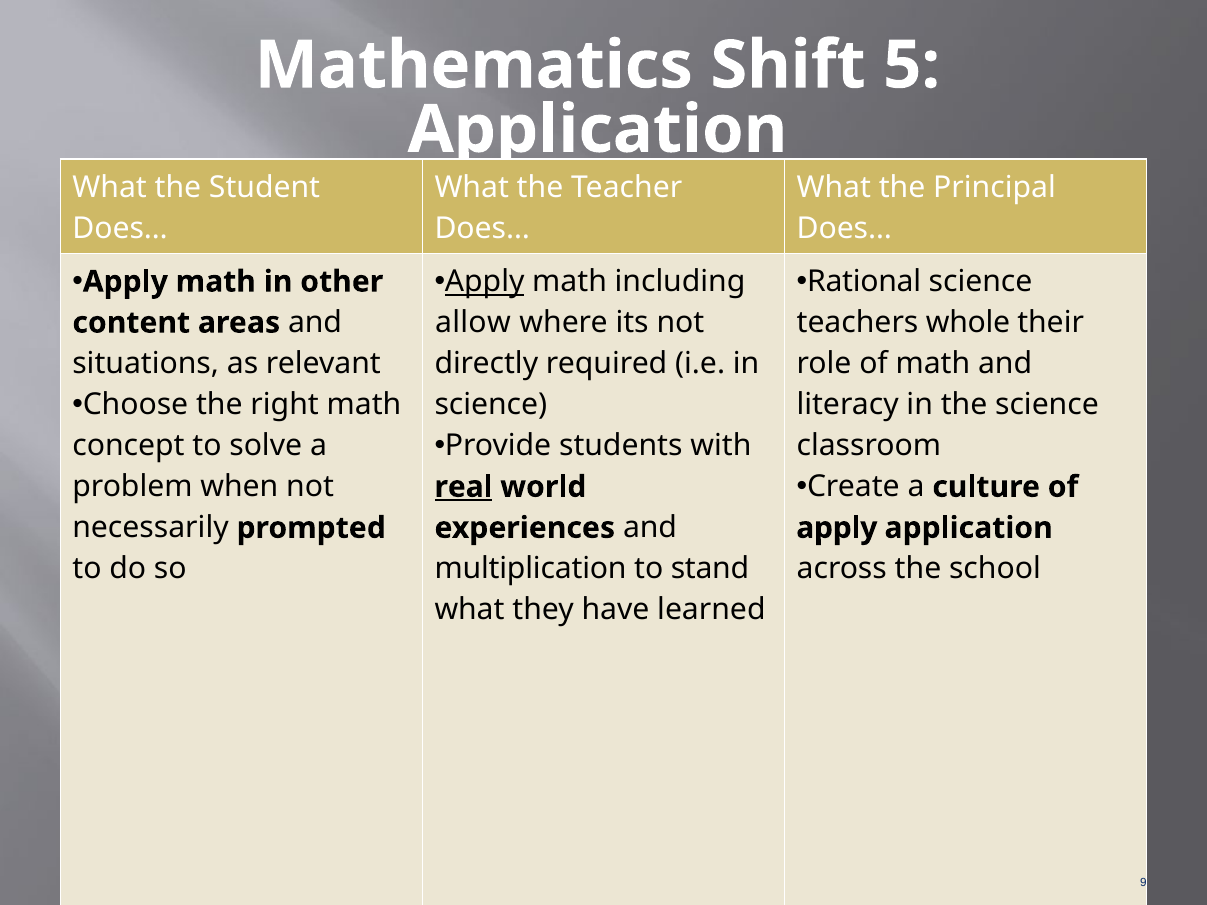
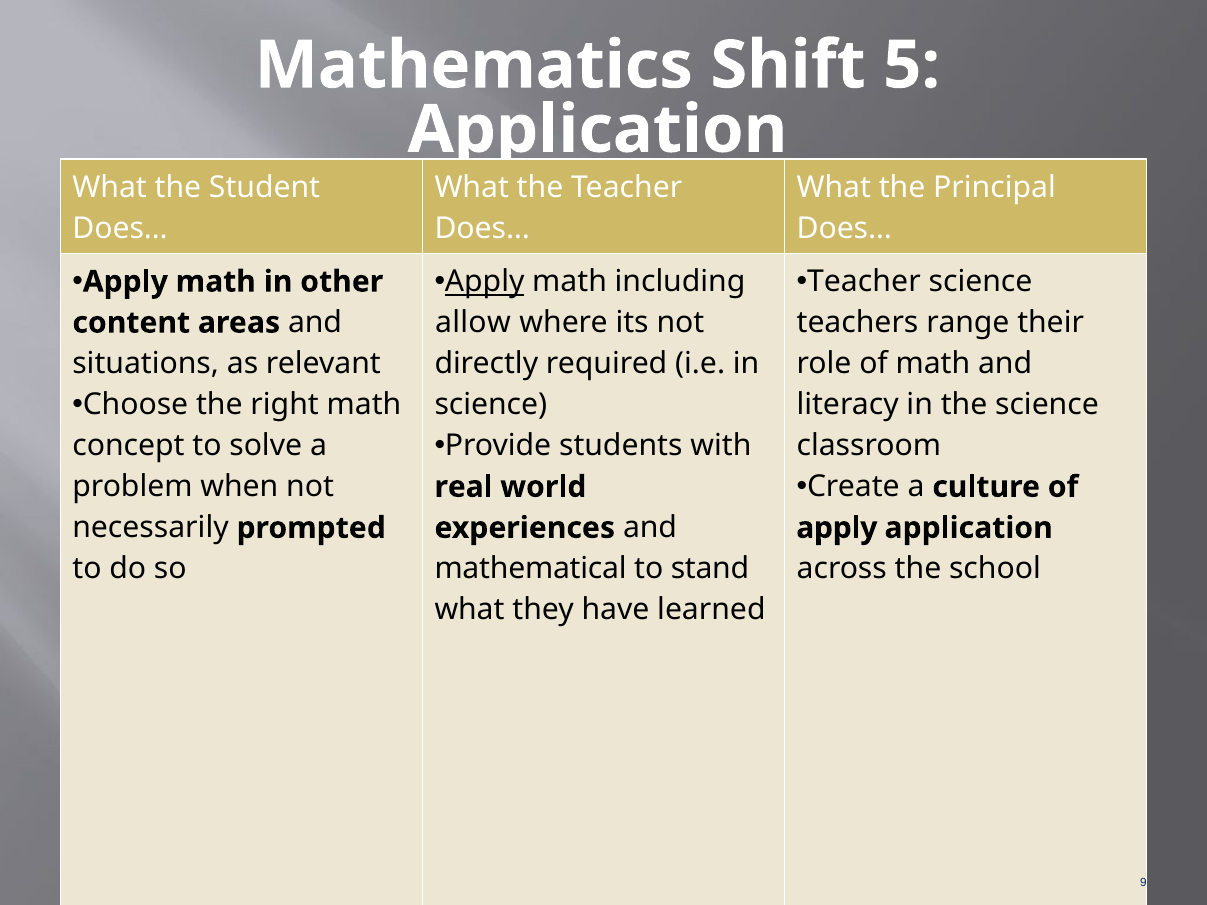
Rational: Rational -> Teacher (864, 282)
whole: whole -> range (968, 323)
real underline: present -> none (464, 487)
multiplication: multiplication -> mathematical (531, 569)
